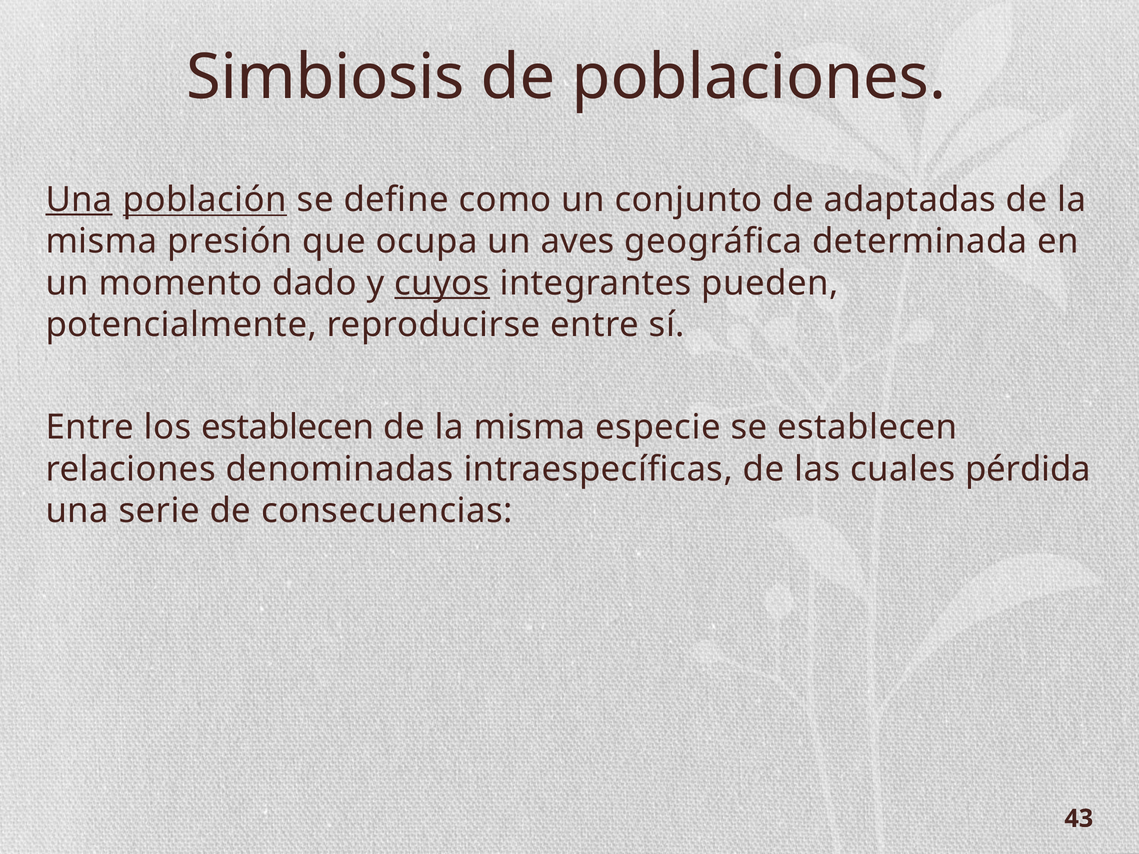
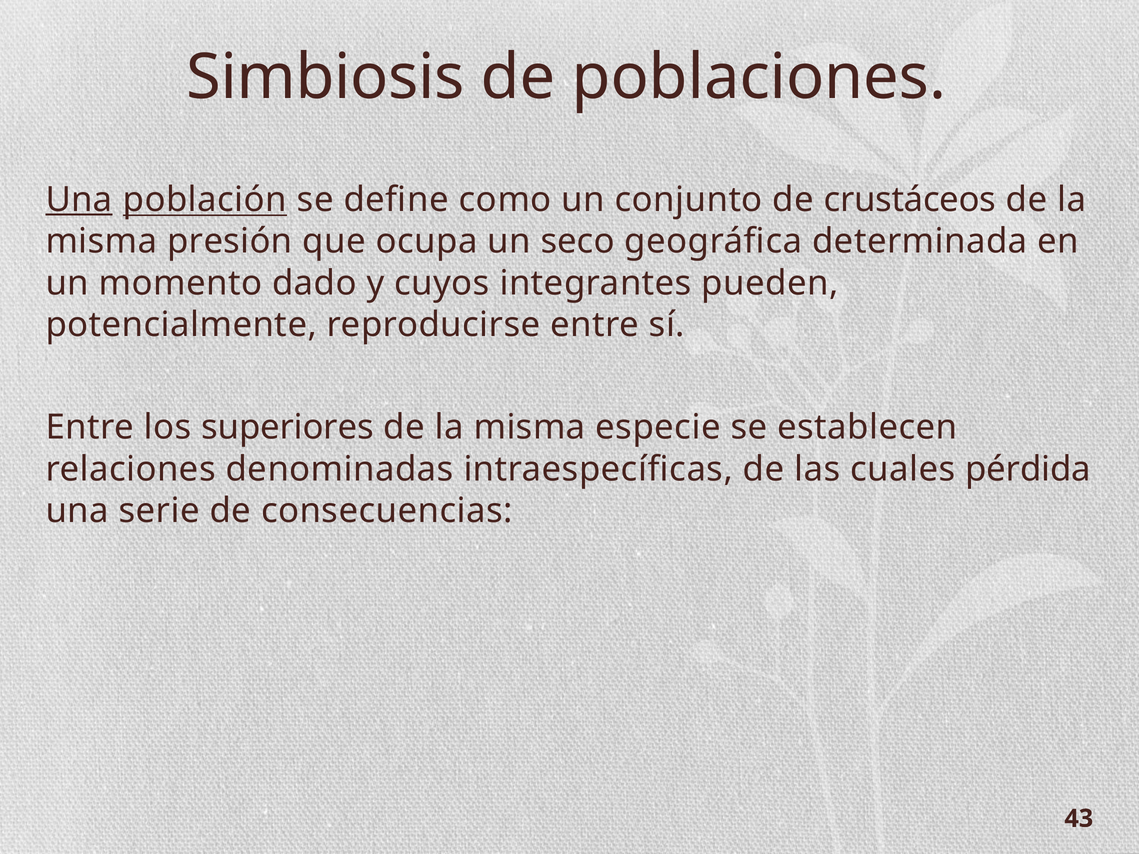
adaptadas: adaptadas -> crustáceos (910, 200)
aves: aves -> seco (578, 241)
cuyos underline: present -> none (442, 283)
los establecen: establecen -> superiores (288, 427)
